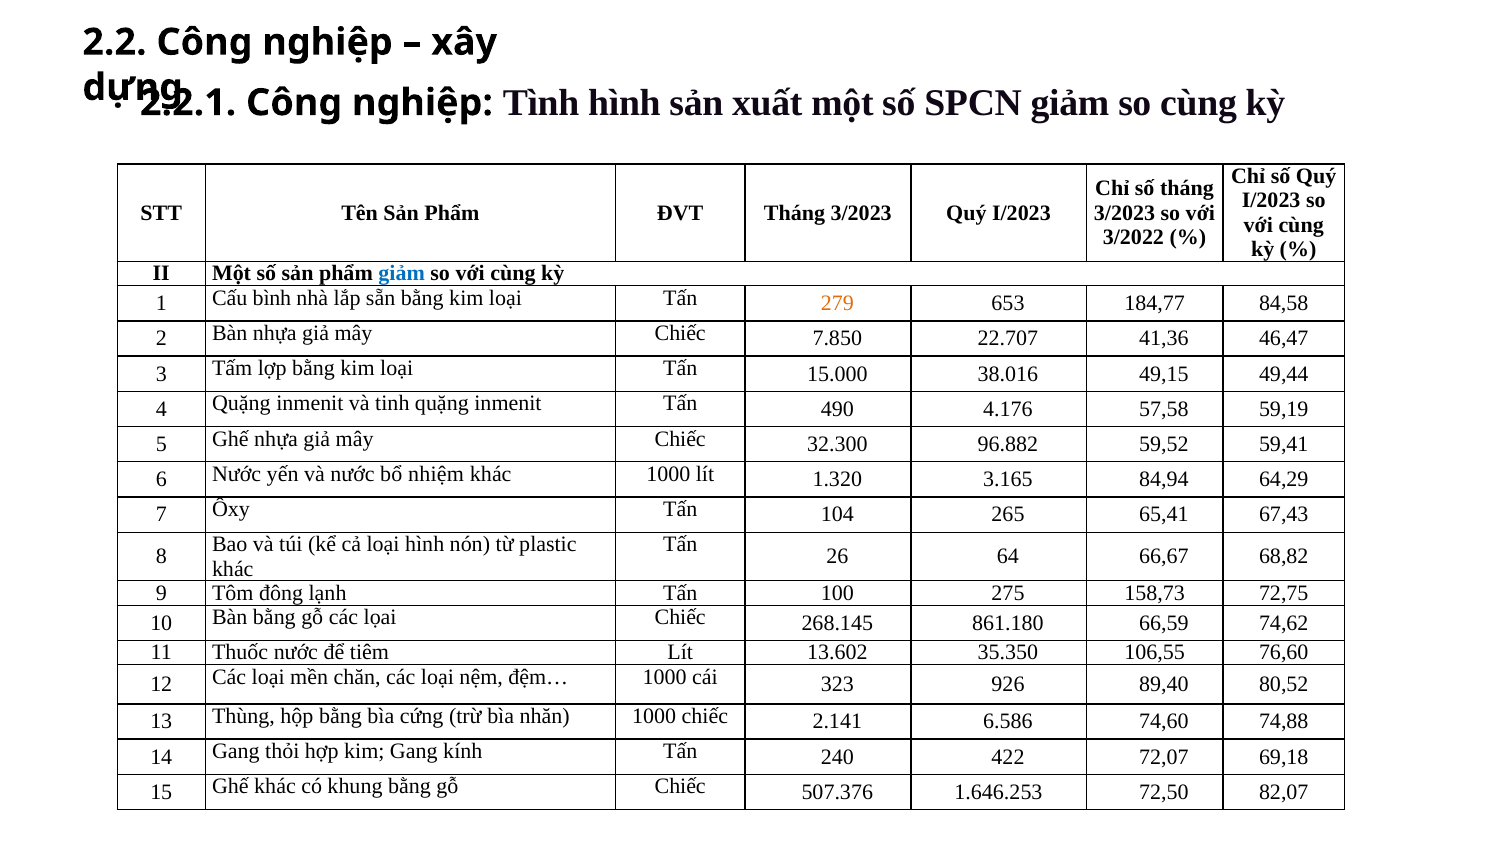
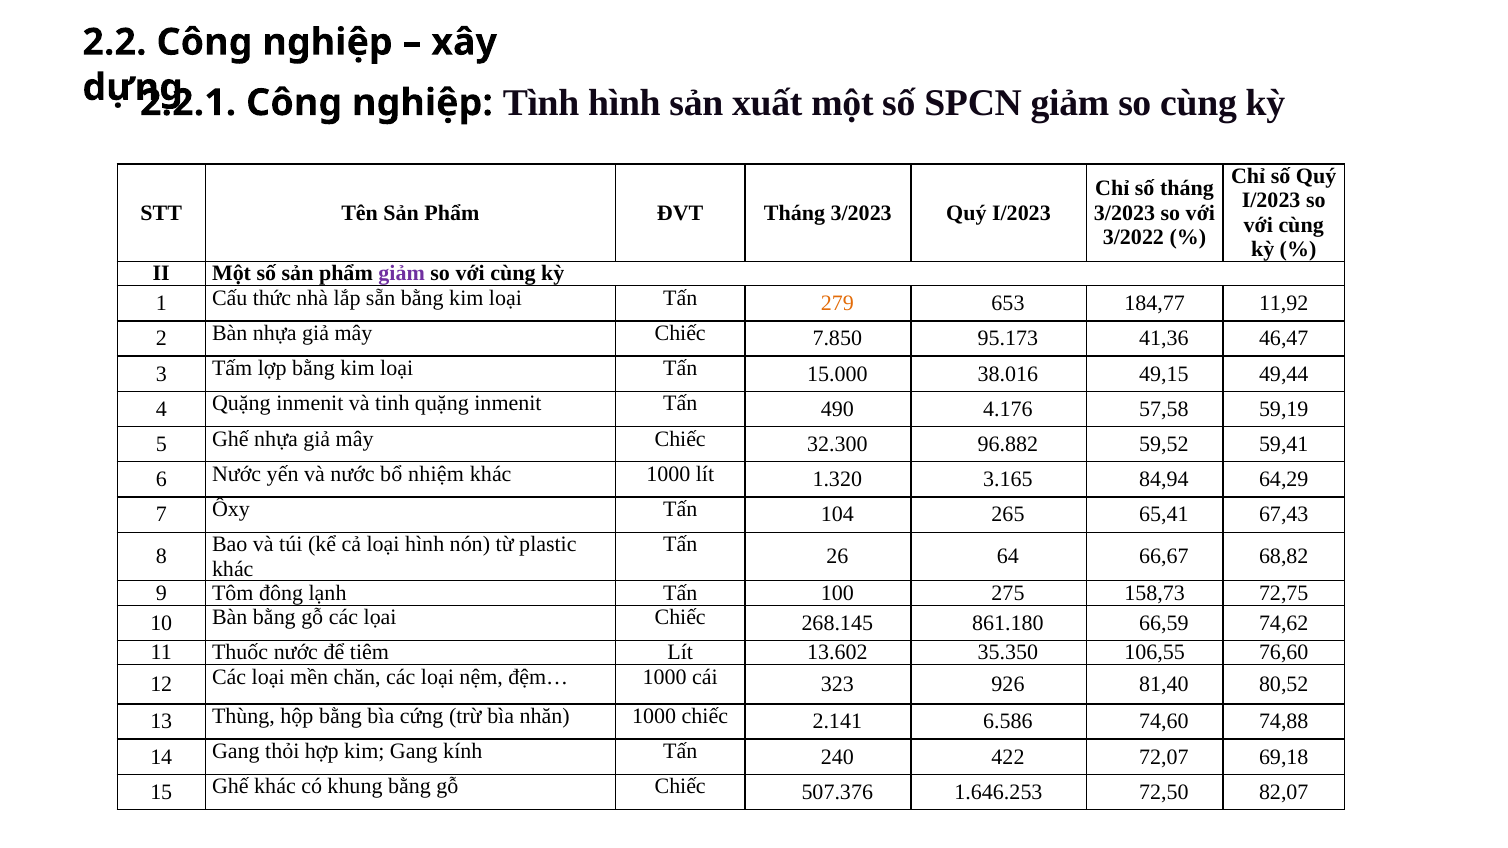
giảm colour: blue -> purple (402, 274)
bình: bình -> thức (272, 298)
84,58: 84,58 -> 11,92 (1284, 304)
22.707: 22.707 -> 95.173 (1008, 339)
89,40: 89,40 -> 81,40 (1164, 685)
